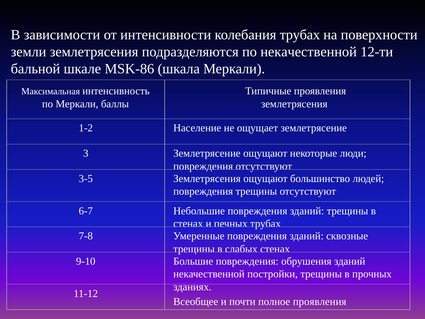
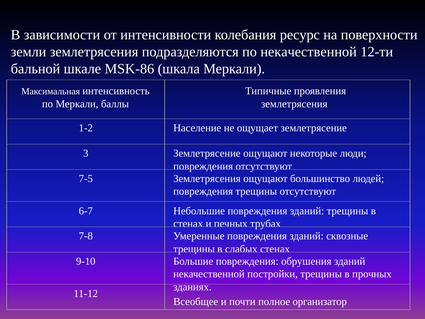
колебания трубах: трубах -> ресурс (300, 35)
3-5: 3-5 -> 7-5 (86, 179)
полное проявления: проявления -> организатор (320, 301)
